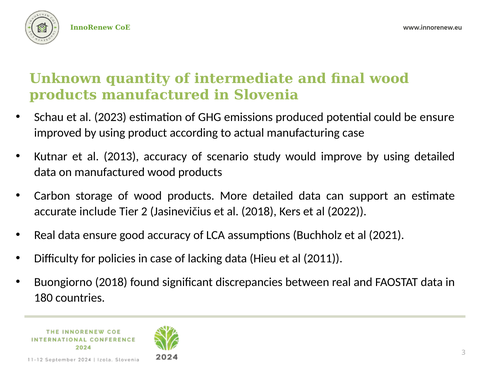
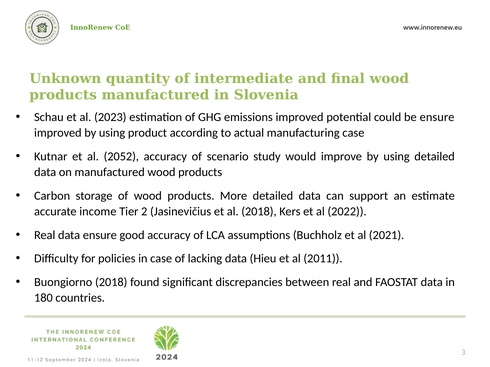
emissions produced: produced -> improved (300, 117)
2013: 2013 -> 2052 (121, 157)
include: include -> income (98, 212)
